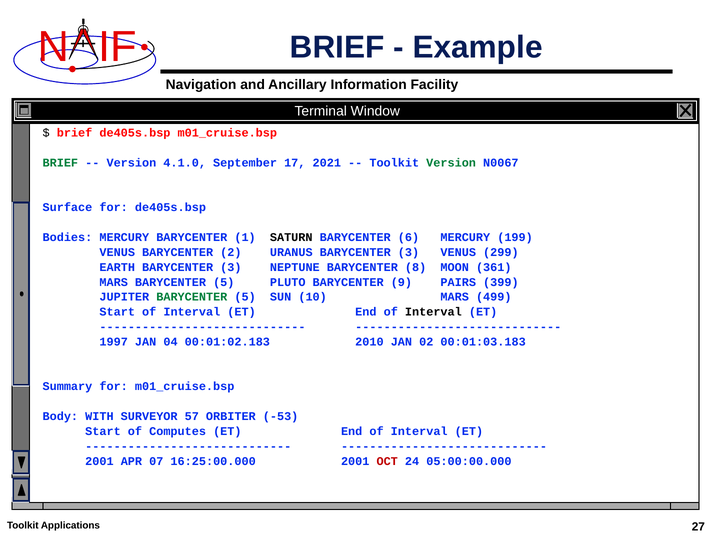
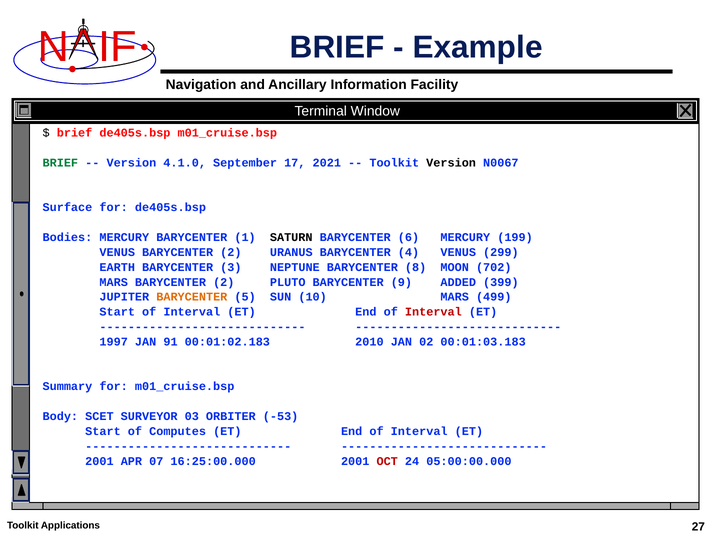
Version colour: green -> black (451, 163)
URANUS BARYCENTER 3: 3 -> 4 (409, 252)
361: 361 -> 702 (494, 267)
MARS BARYCENTER 5: 5 -> 2 (224, 282)
PAIRS: PAIRS -> ADDED (458, 282)
BARYCENTER colour: green -> orange (192, 297)
Interval colour: black -> red (433, 312)
04: 04 -> 91 (171, 342)
WITH: WITH -> SCET (99, 417)
57: 57 -> 03 (192, 417)
